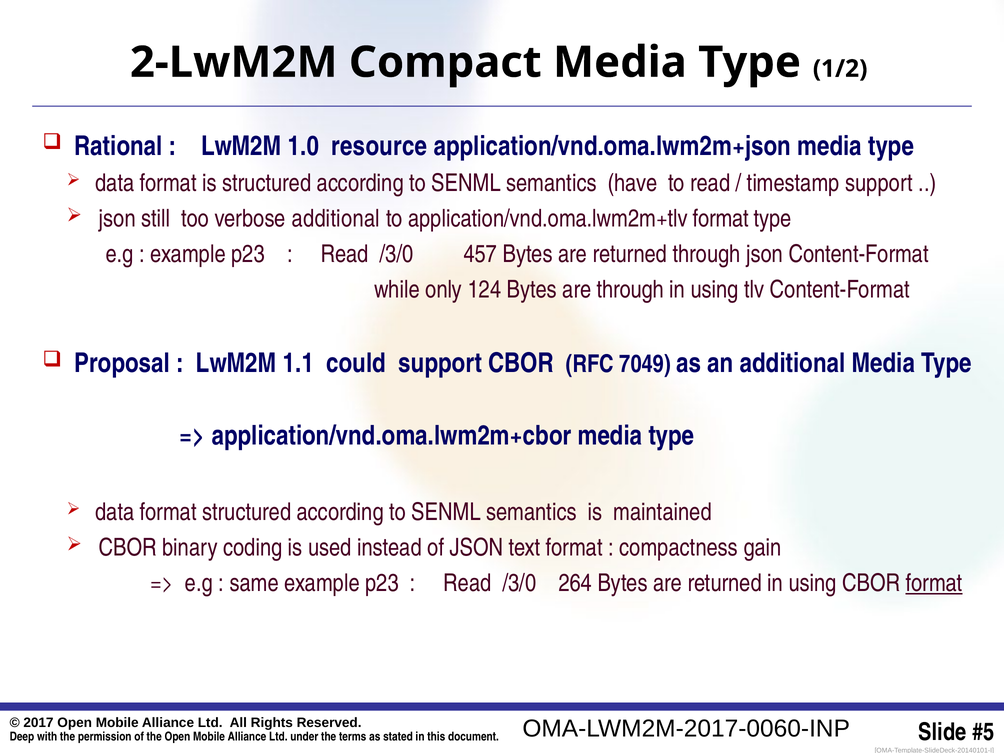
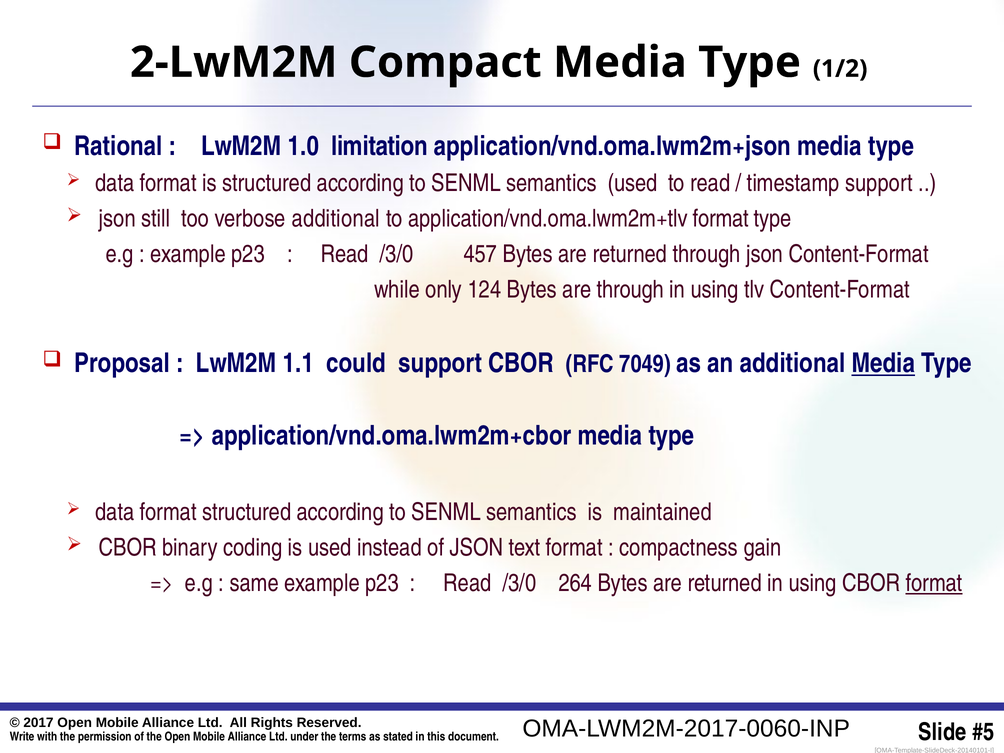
resource: resource -> limitation (380, 146)
semantics have: have -> used (633, 183)
Media underline: none -> present (883, 364)
Deep: Deep -> Write (22, 737)
